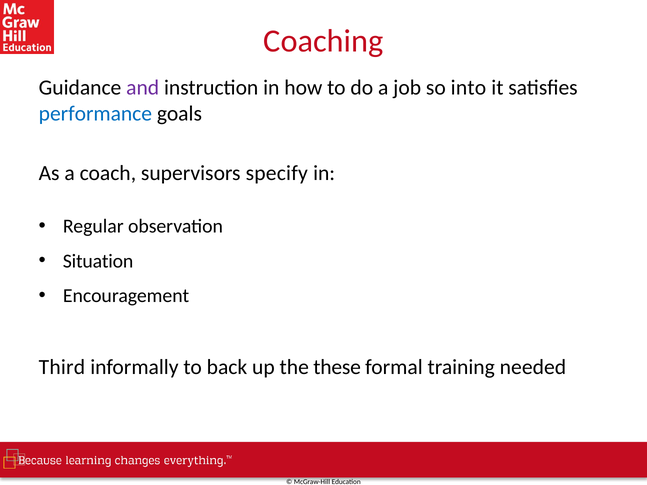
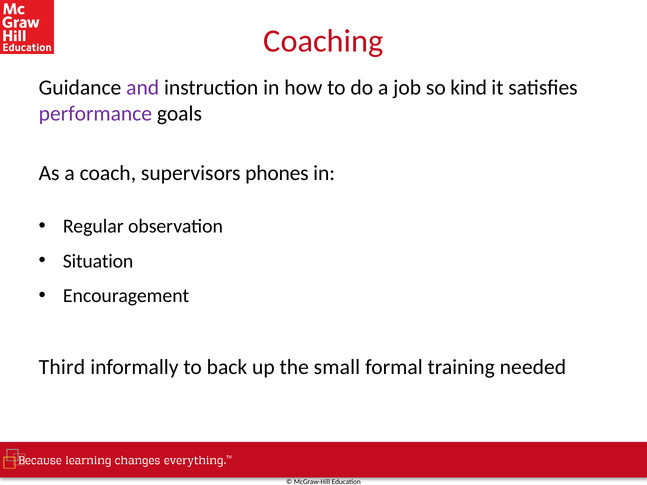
into: into -> kind (469, 88)
performance colour: blue -> purple (95, 114)
specify: specify -> phones (277, 173)
these: these -> small (337, 367)
